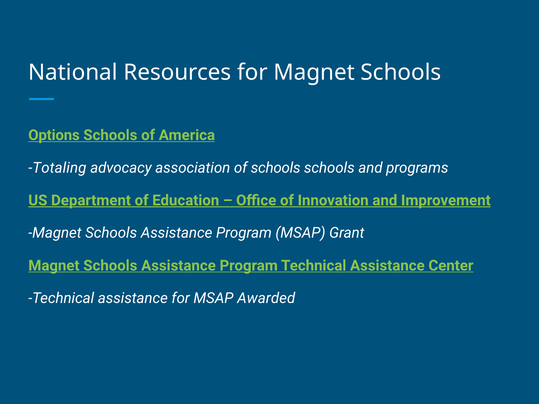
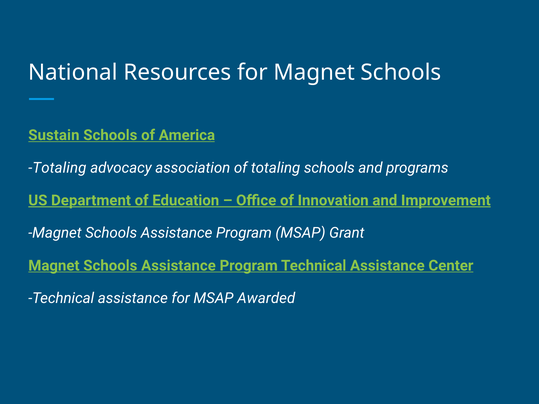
Options: Options -> Sustain (54, 135)
of schools: schools -> totaling (276, 168)
